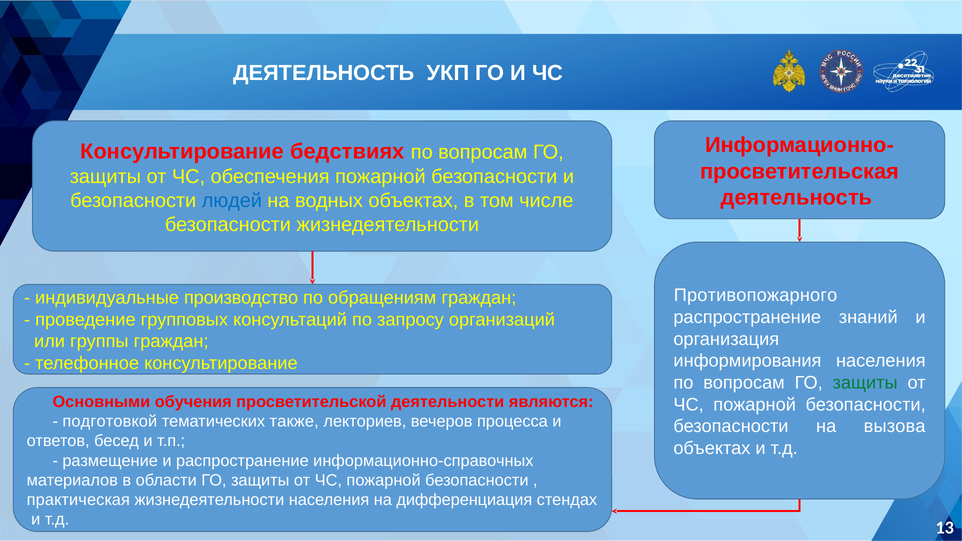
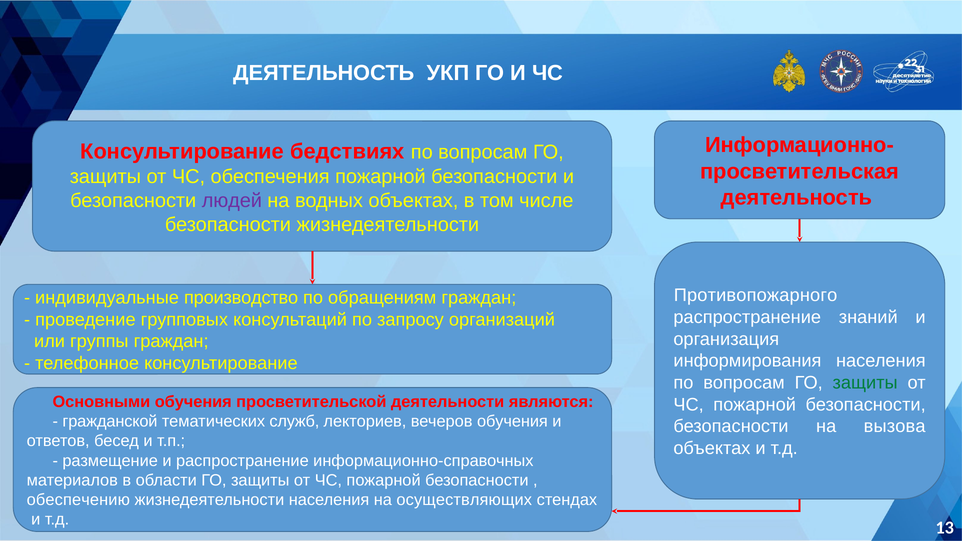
людей colour: blue -> purple (232, 201)
подготовкой: подготовкой -> гражданской (110, 421)
также: также -> служб (294, 421)
вечеров процесса: процесса -> обучения (512, 421)
практическая: практическая -> обеспечению (78, 500)
дифференциация: дифференциация -> осуществляющих (464, 500)
